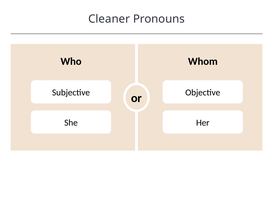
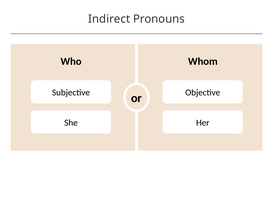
Cleaner: Cleaner -> Indirect (109, 19)
